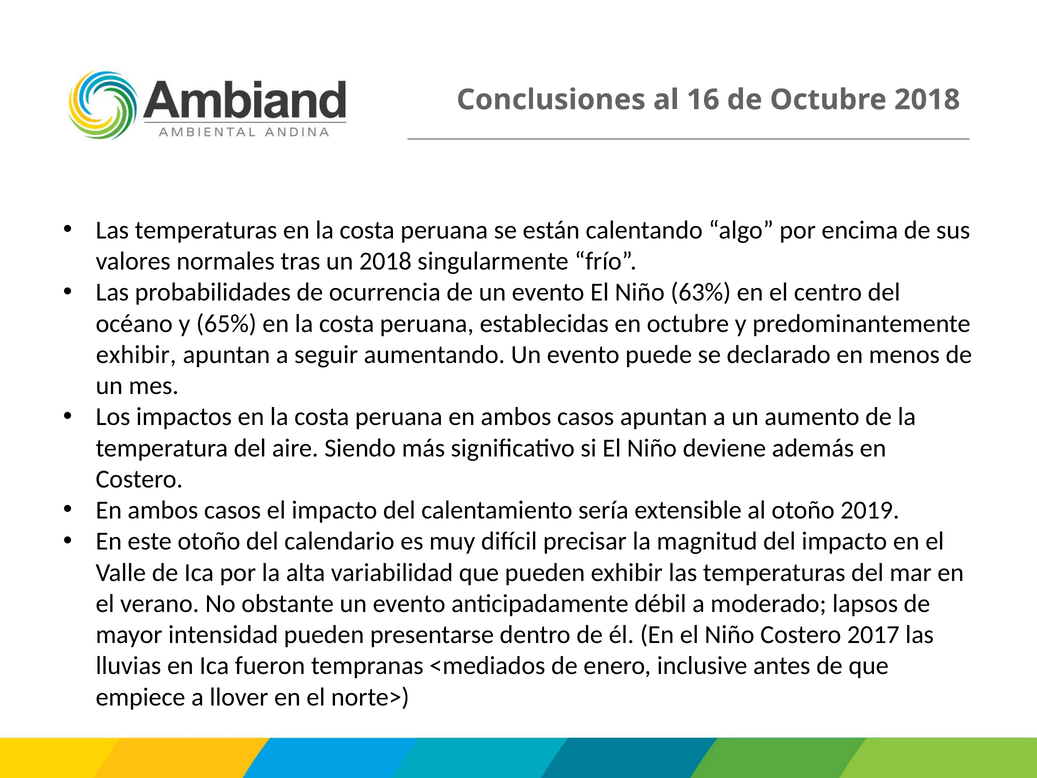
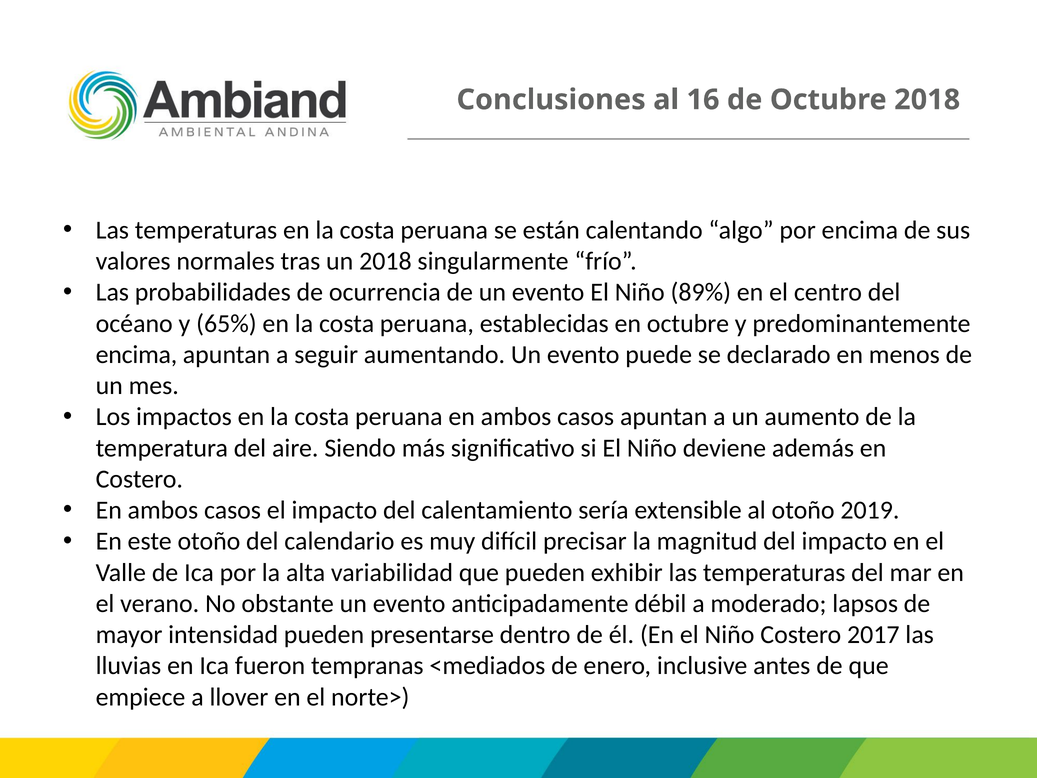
63%: 63% -> 89% (701, 292)
exhibir: exhibir -> encima (136, 355)
